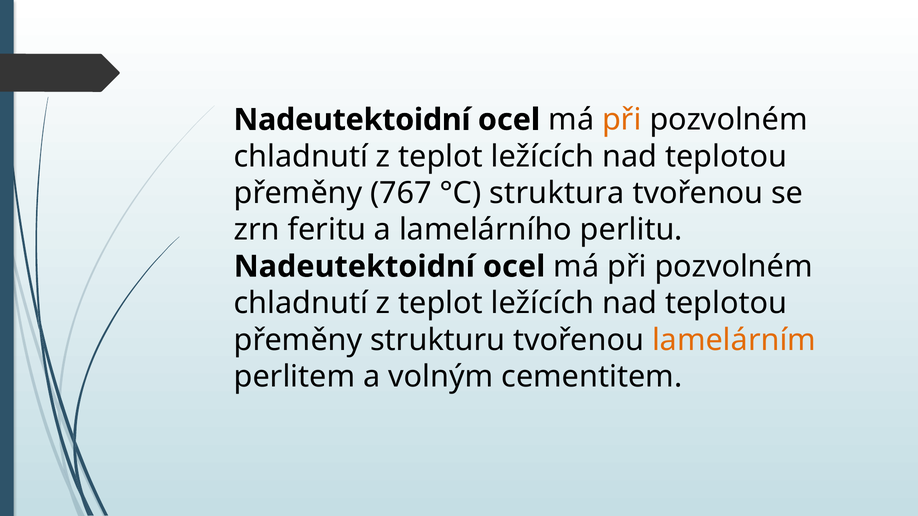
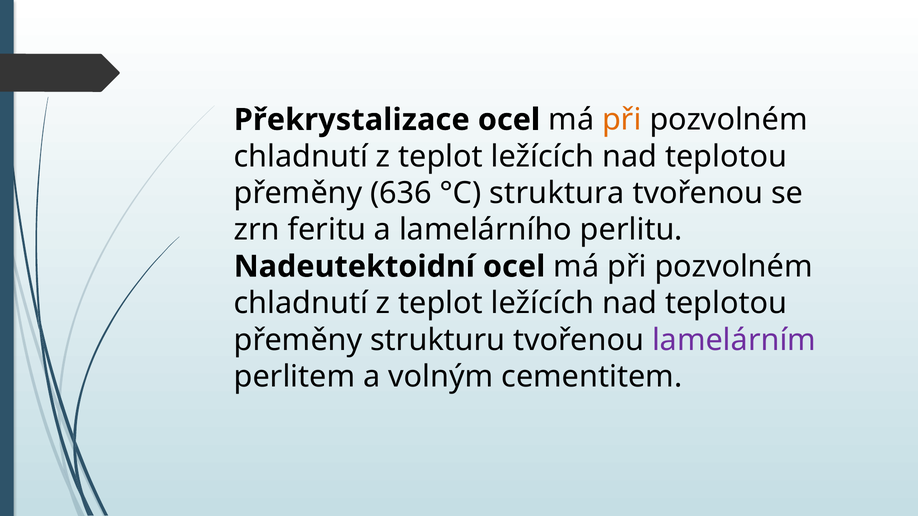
Nadeutektoidní: Nadeutektoidní -> Překrystalizace (352, 120)
767: 767 -> 636 (401, 193)
lamelárním colour: orange -> purple (734, 340)
